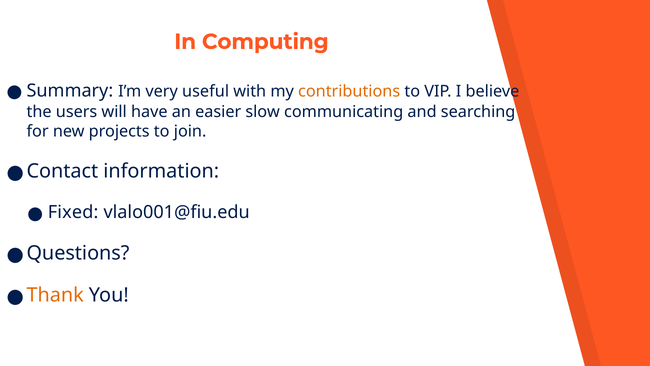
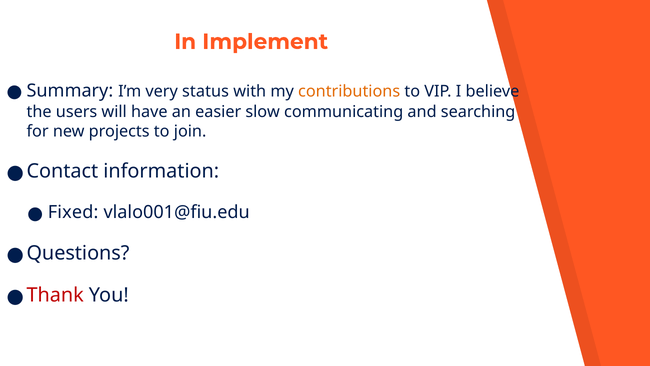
Computing: Computing -> Implement (265, 42)
useful: useful -> status (206, 92)
Thank colour: orange -> red (55, 295)
